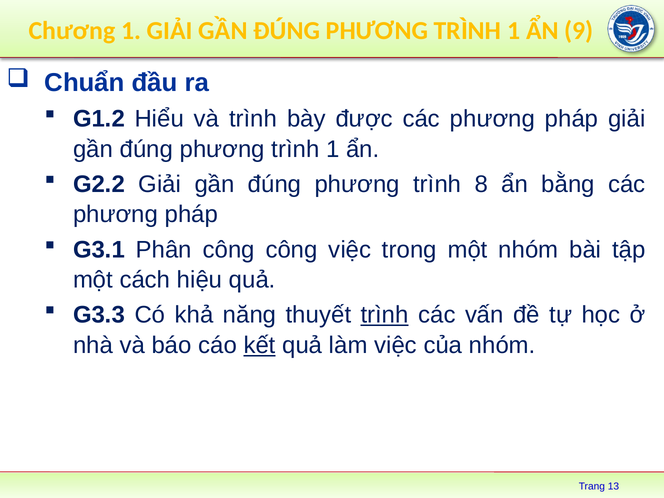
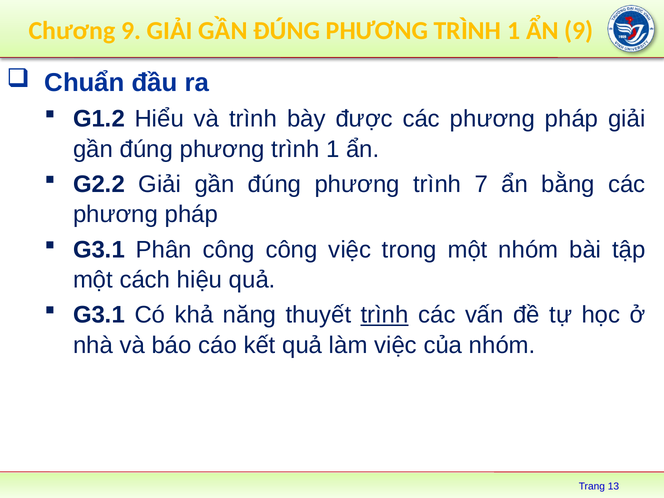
Chương 1: 1 -> 9 (131, 30)
8: 8 -> 7 (481, 184)
G3.3: G3.3 -> G3.1 (99, 315)
kết underline: present -> none (260, 345)
